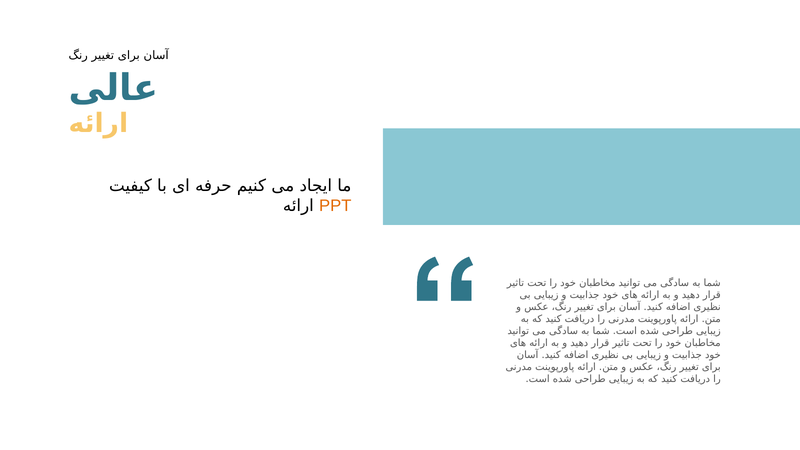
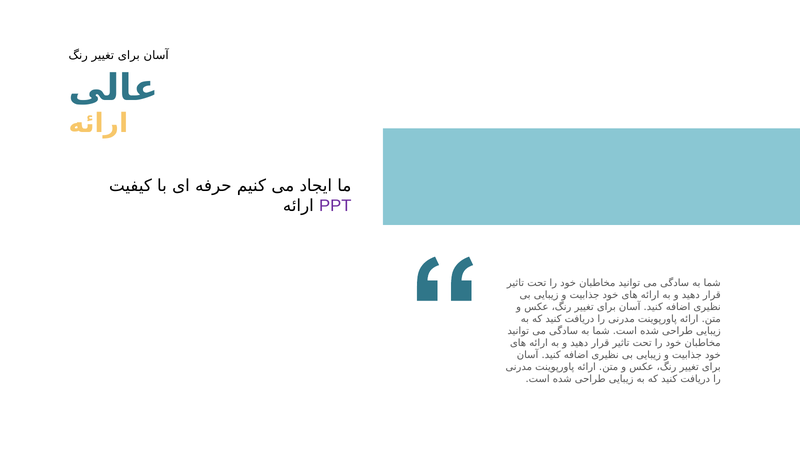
PPT colour: orange -> purple (335, 206)
